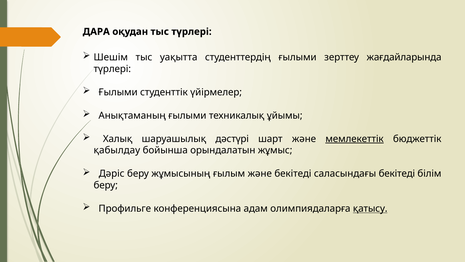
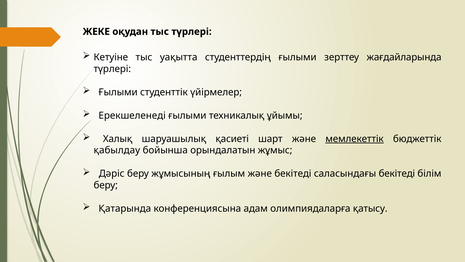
ДАРА: ДАРА -> ЖЕКЕ (96, 32)
Шешім: Шешім -> Кетуіне (111, 57)
Анықтаманың: Анықтаманың -> Ерекшеленеді (132, 115)
дәстүрі: дәстүрі -> қасиеті (232, 139)
Профильге: Профильге -> Қатарында (125, 208)
қатысу underline: present -> none (370, 208)
